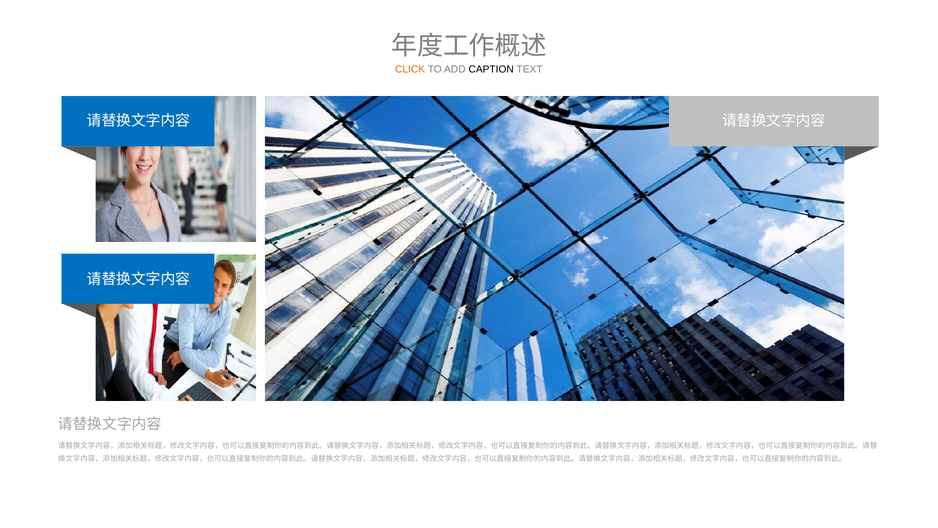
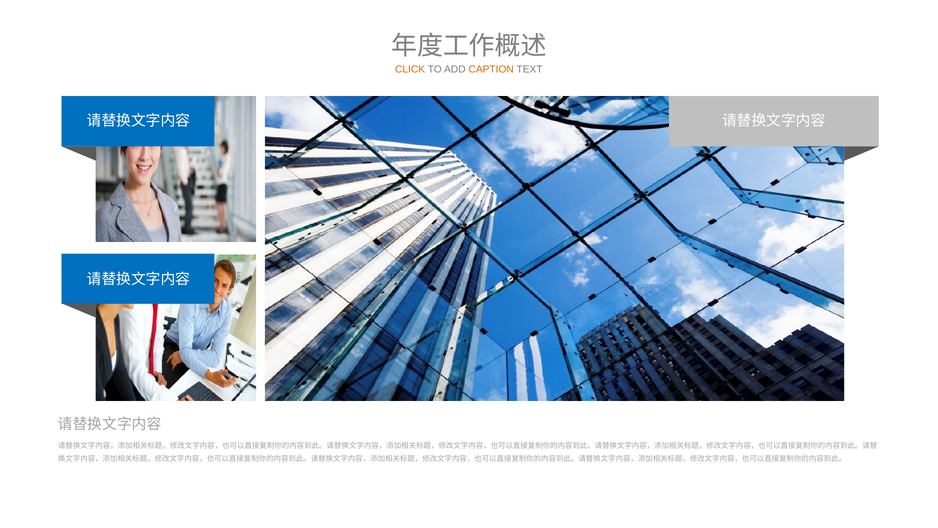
CAPTION colour: black -> orange (491, 69)
